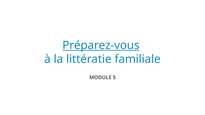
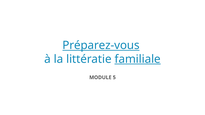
familiale underline: none -> present (138, 59)
